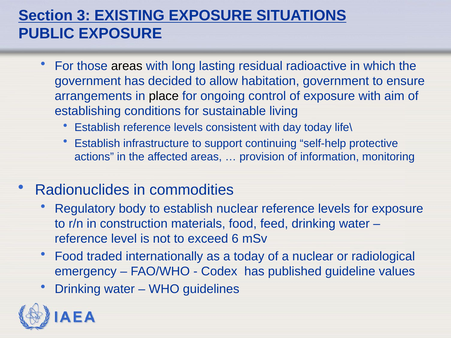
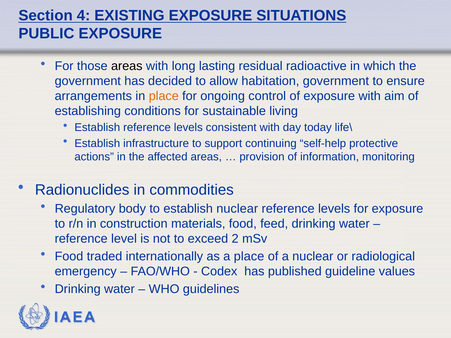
3: 3 -> 4 (84, 16)
place colour: black -> orange (164, 96)
6: 6 -> 2 (235, 239)
a today: today -> place (249, 257)
